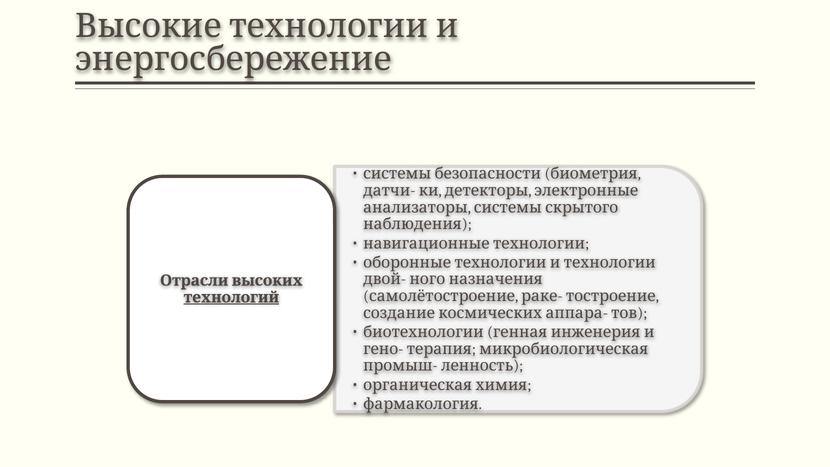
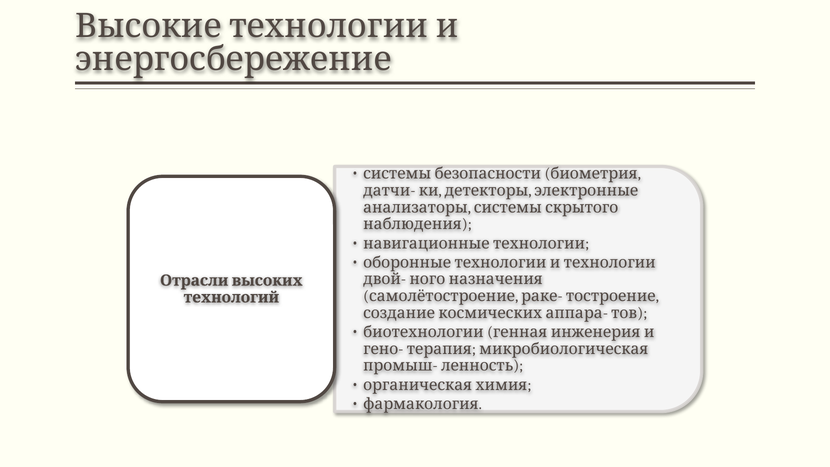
технологий underline: present -> none (231, 297)
